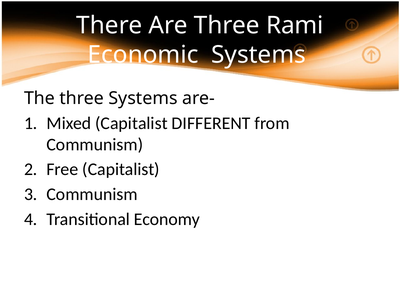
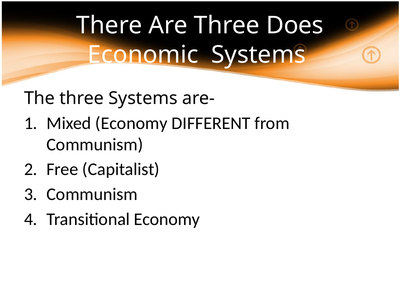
Rami: Rami -> Does (295, 25)
Mixed Capitalist: Capitalist -> Economy (131, 123)
